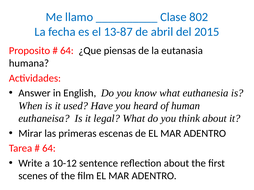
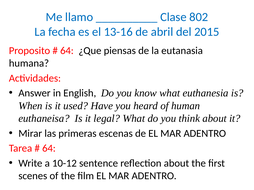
13-87: 13-87 -> 13-16 (118, 32)
